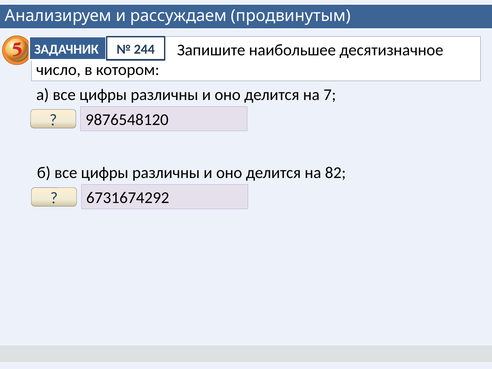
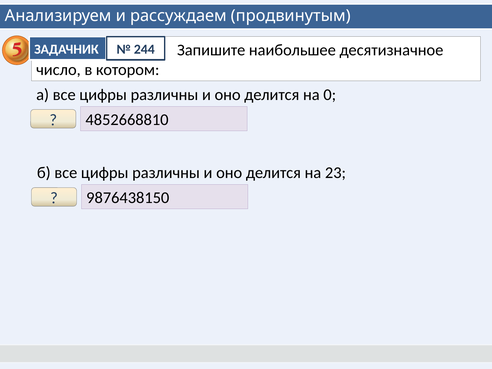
7: 7 -> 0 (330, 95)
9876548120: 9876548120 -> 4852668810 (127, 120)
82: 82 -> 23 (335, 173)
6731674292: 6731674292 -> 9876438150 (128, 198)
